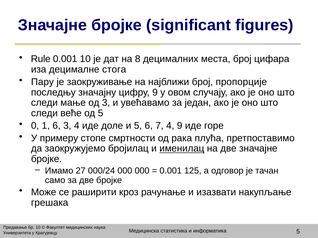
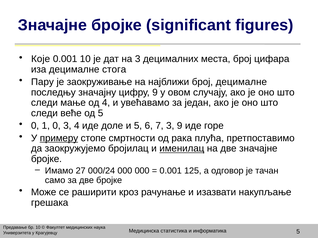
Rule: Rule -> Које (41, 59)
на 8: 8 -> 3 (138, 59)
број пропорције: пропорције -> децималне (241, 82)
од 3: 3 -> 4 (106, 103)
1 6: 6 -> 0 (57, 126)
7 4: 4 -> 3 (170, 126)
примеру underline: none -> present (59, 138)
